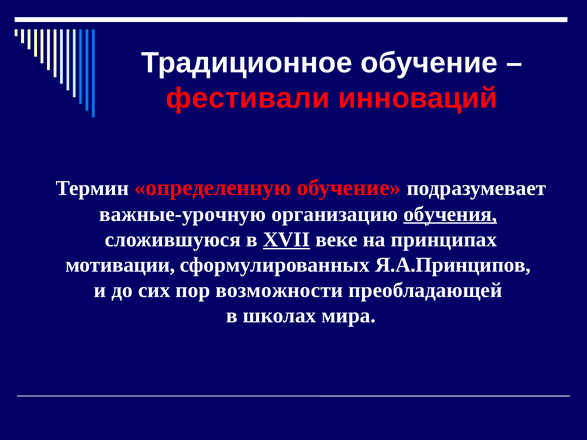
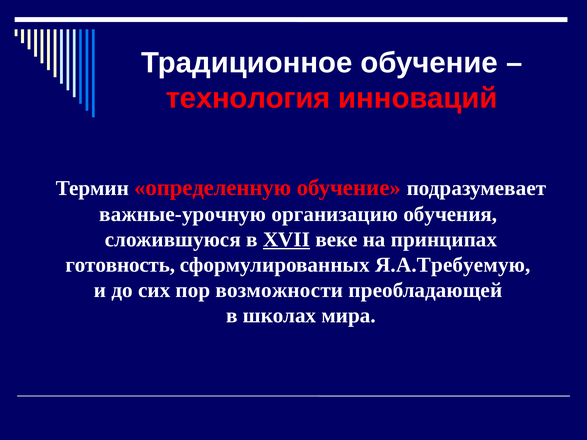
фестивали: фестивали -> технология (248, 98)
обучения underline: present -> none (450, 214)
мотивации: мотивации -> готовность (120, 265)
Я.А.Принципов: Я.А.Принципов -> Я.А.Требуемую (453, 265)
